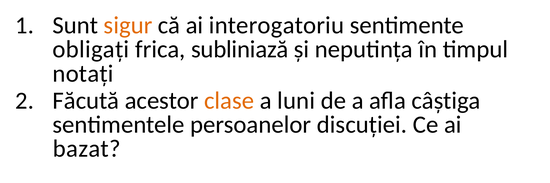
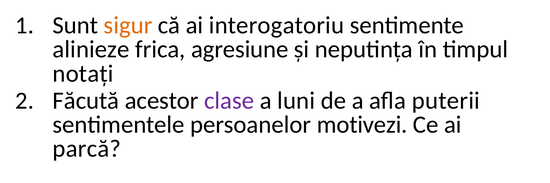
obligați: obligați -> alinieze (91, 50)
subliniază: subliniază -> agresiune (240, 50)
clase colour: orange -> purple (229, 101)
câștiga: câștiga -> puterii (446, 101)
discuției: discuției -> motivezi (362, 125)
bazat: bazat -> parcă (87, 149)
